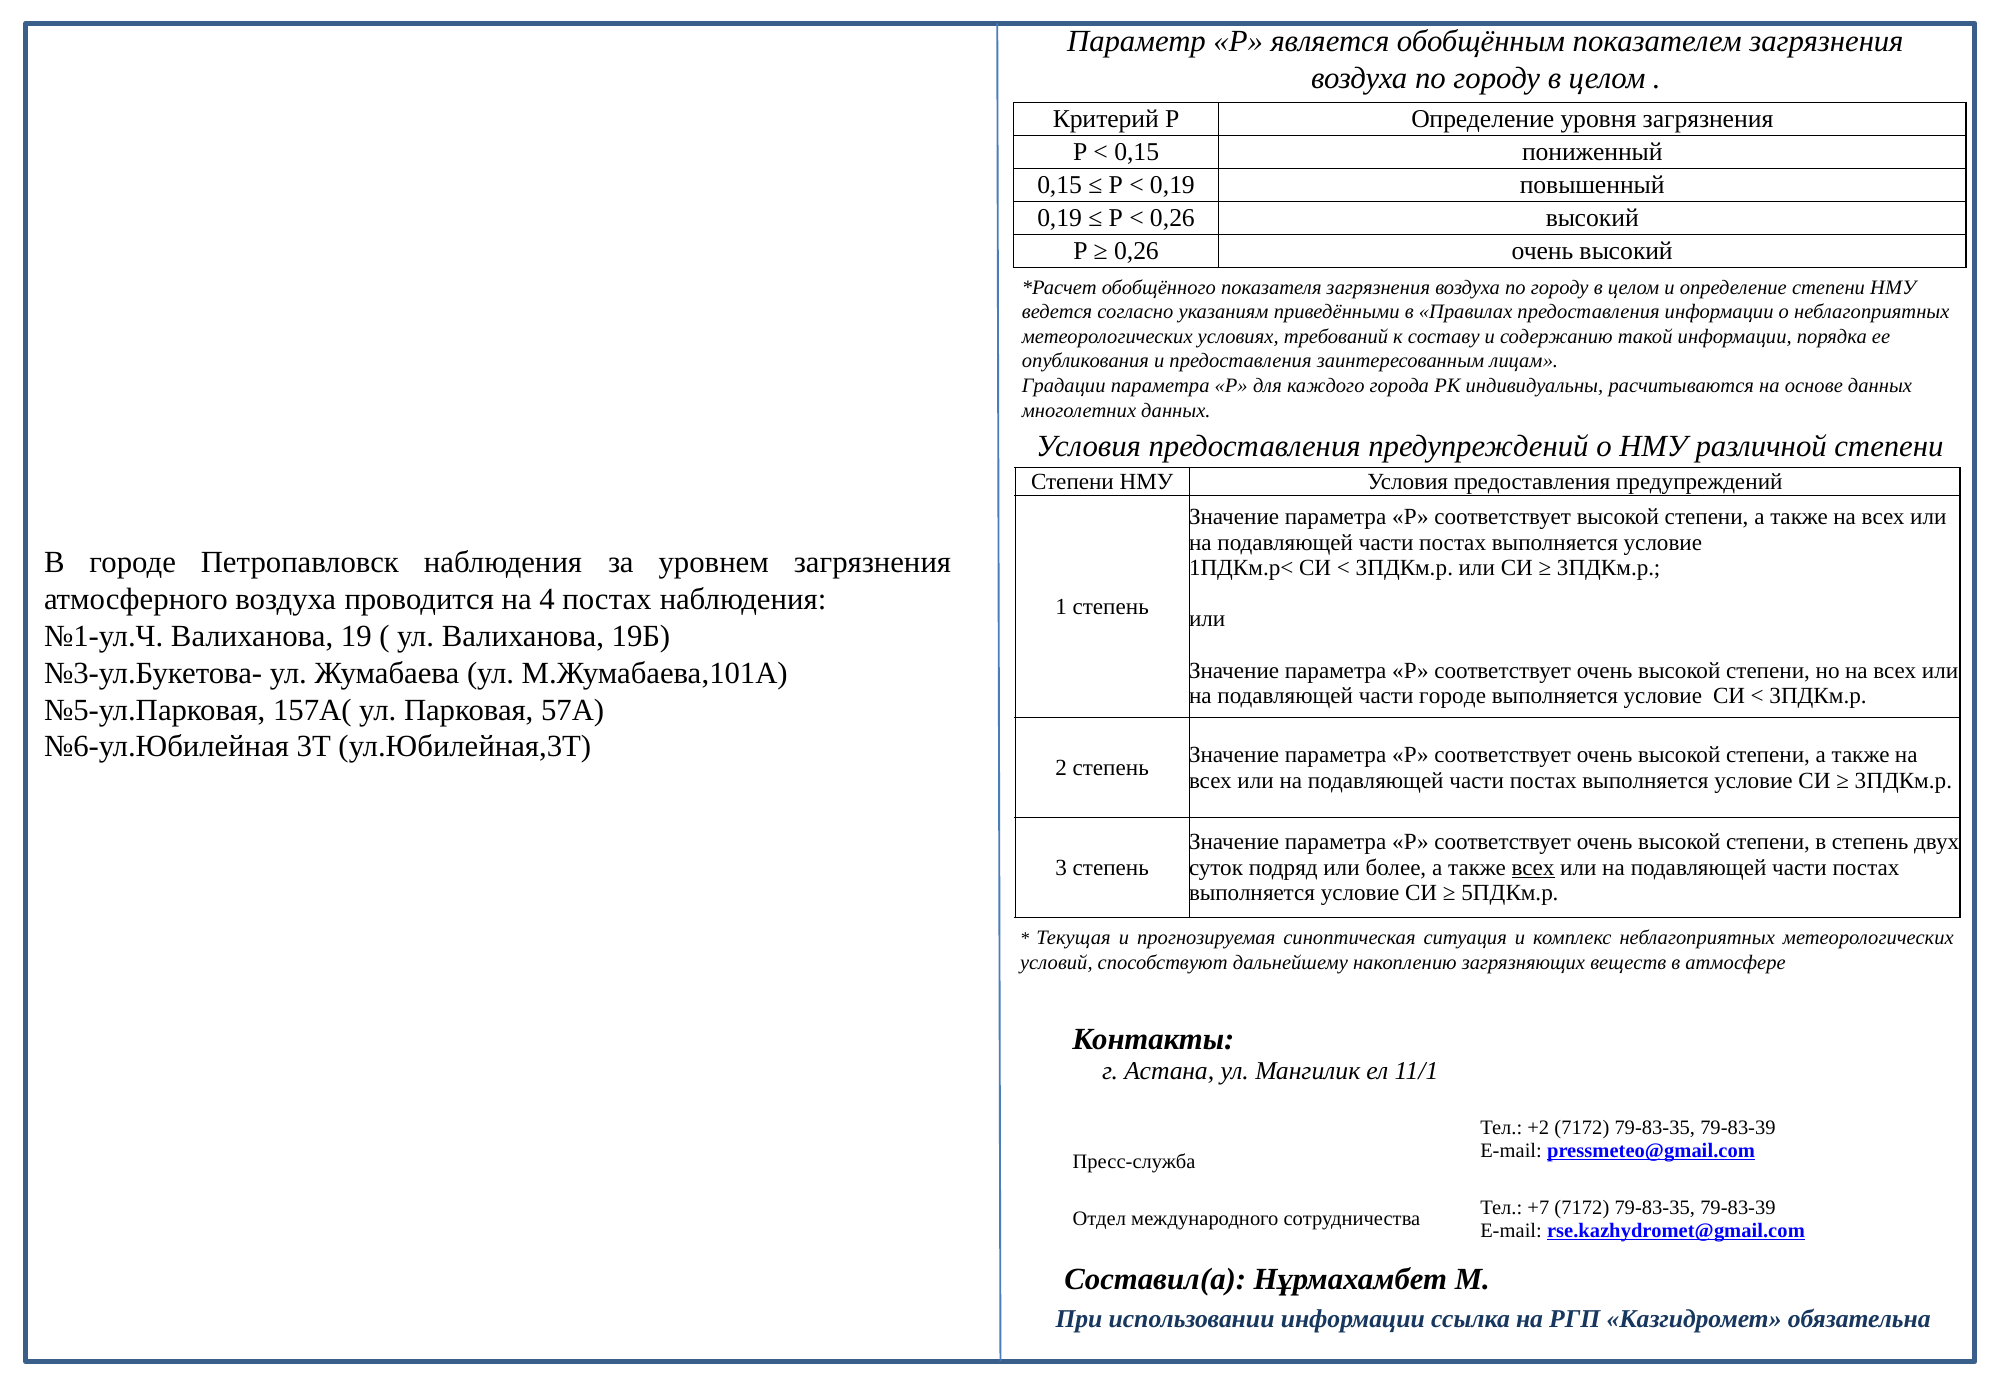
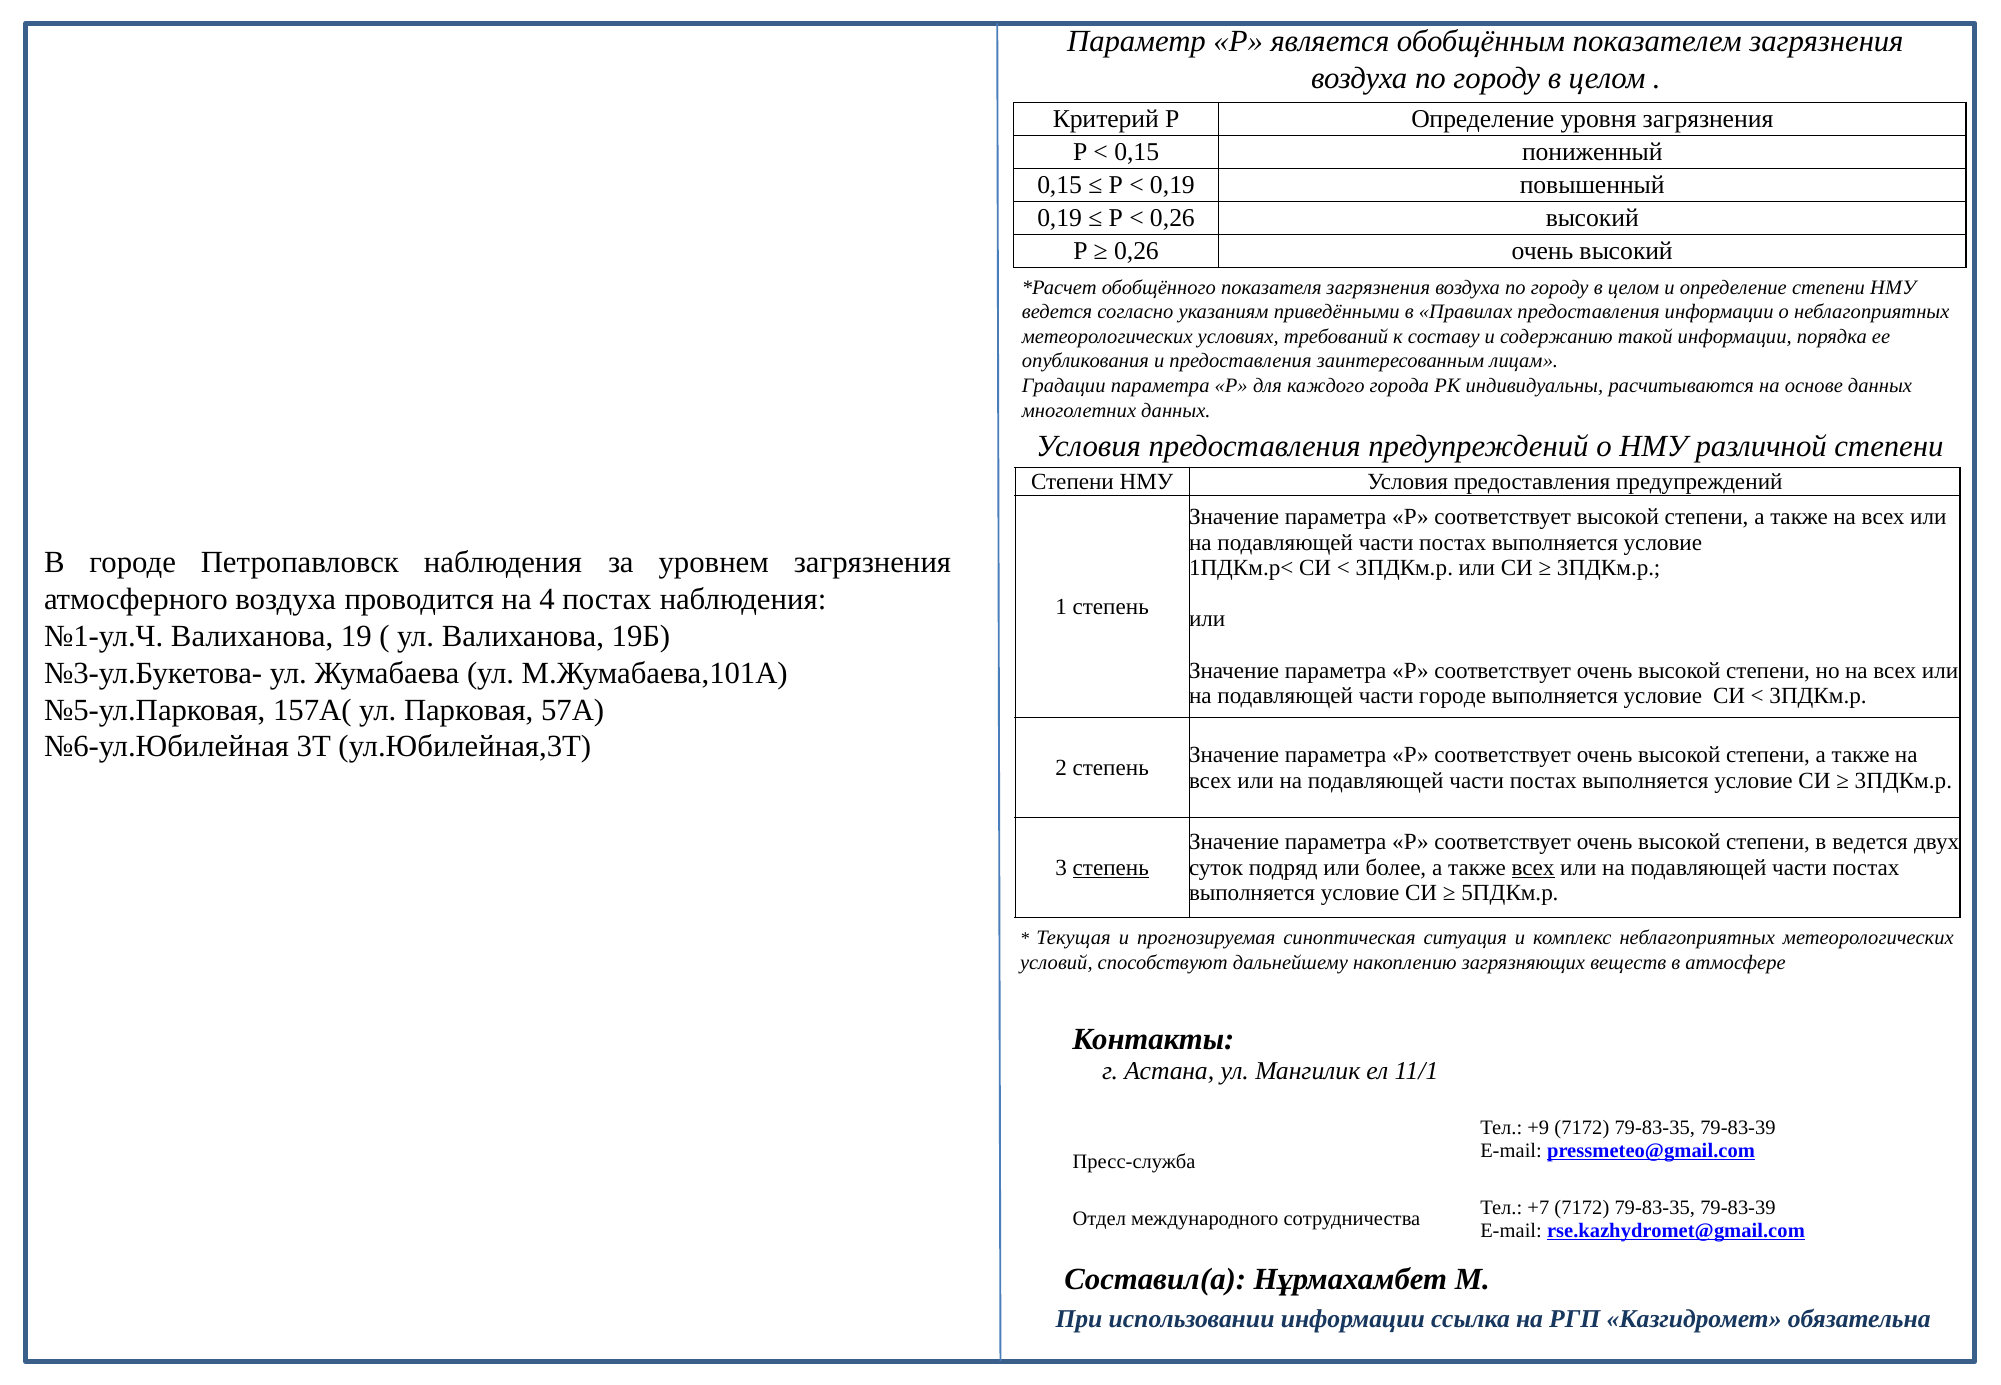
в степень: степень -> ведется (1870, 842)
степень underline: none -> present (1111, 868)
+2: +2 -> +9 (1538, 1128)
